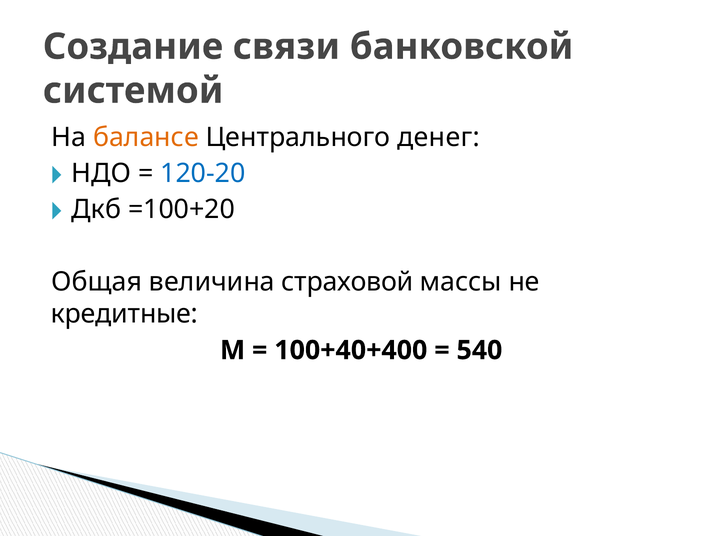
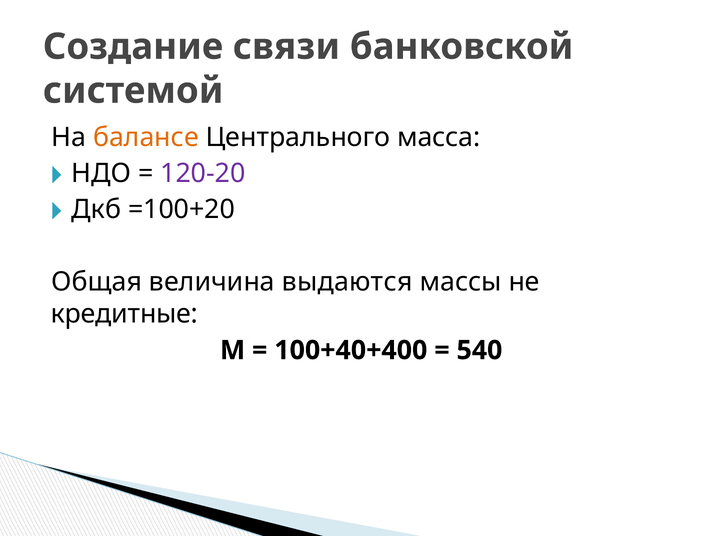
денег: денег -> масса (439, 137)
120-20 colour: blue -> purple (203, 173)
страховой: страховой -> выдаются (347, 282)
